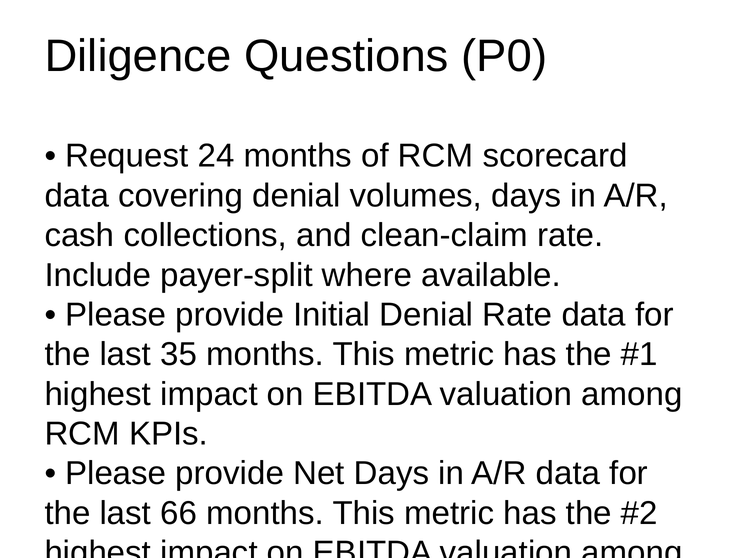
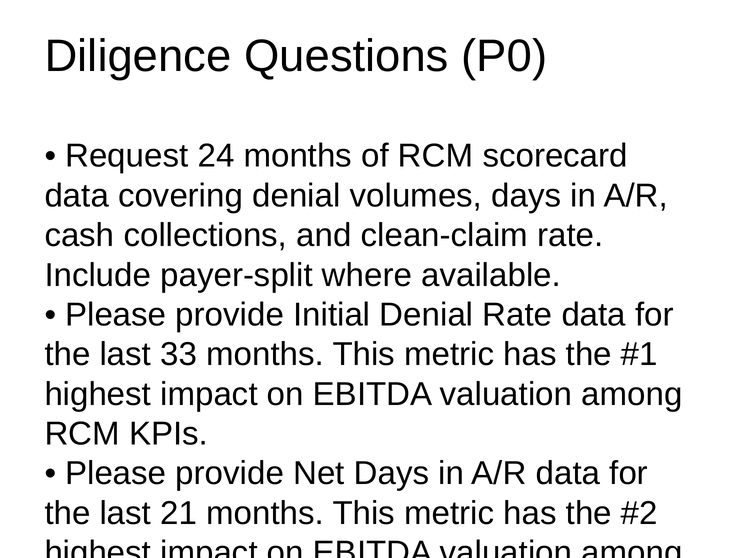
35: 35 -> 33 (179, 354)
66: 66 -> 21 (179, 513)
